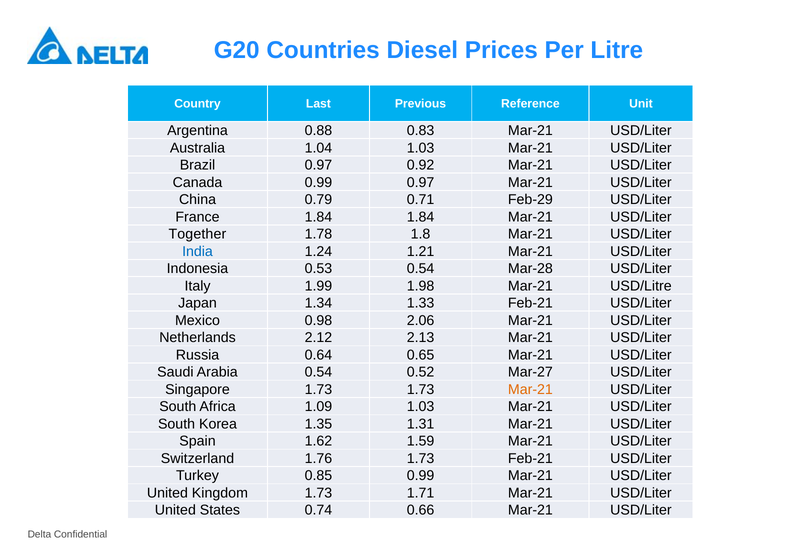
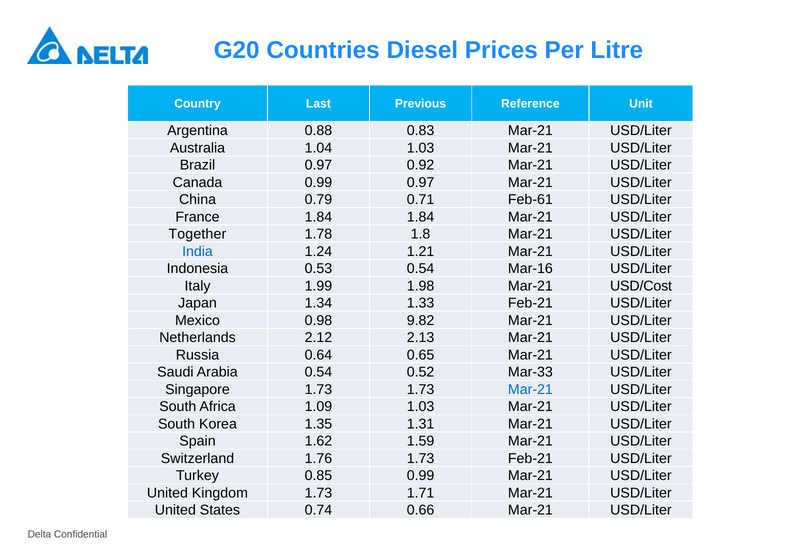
Feb-29: Feb-29 -> Feb-61 (530, 200)
Mar-28: Mar-28 -> Mar-16 (530, 269)
USD/Litre: USD/Litre -> USD/Cost (641, 286)
2.06: 2.06 -> 9.82 (421, 320)
Mar-27: Mar-27 -> Mar-33 (530, 372)
Mar-21 colour: orange -> blue (530, 389)
